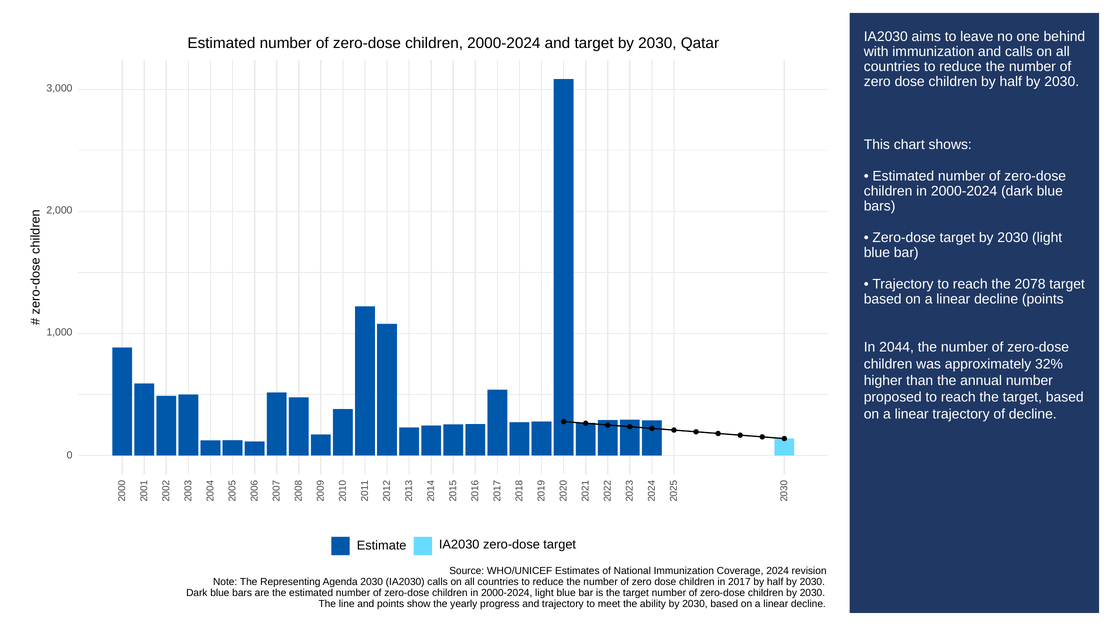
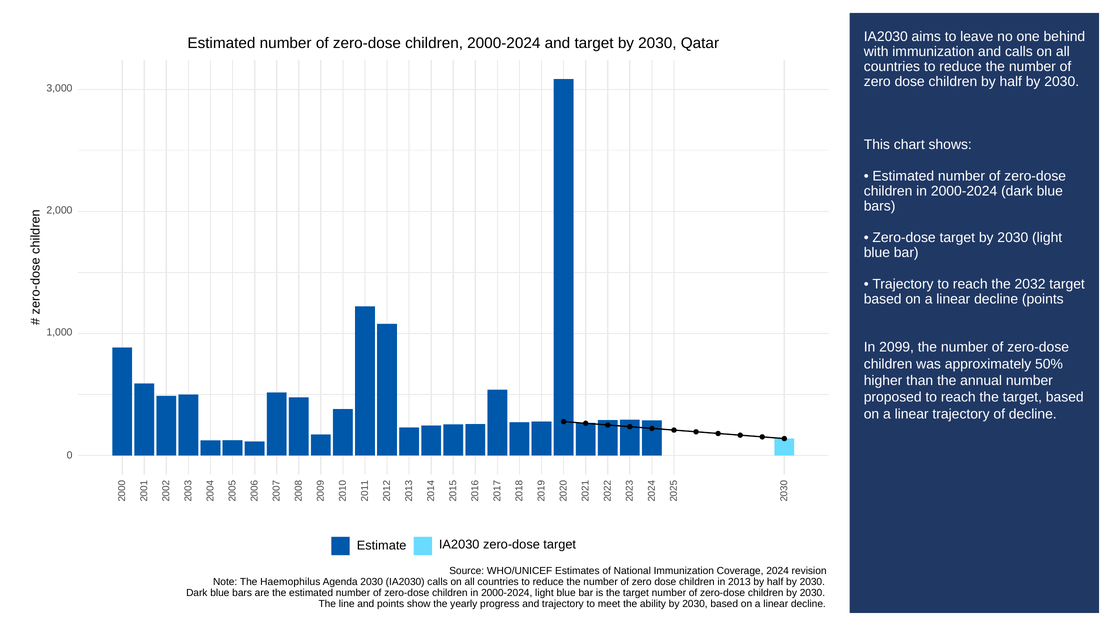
2078: 2078 -> 2032 (1030, 284)
2044: 2044 -> 2099 (897, 347)
32%: 32% -> 50% (1049, 364)
Representing: Representing -> Haemophilus (290, 582)
2017: 2017 -> 2013 (739, 582)
